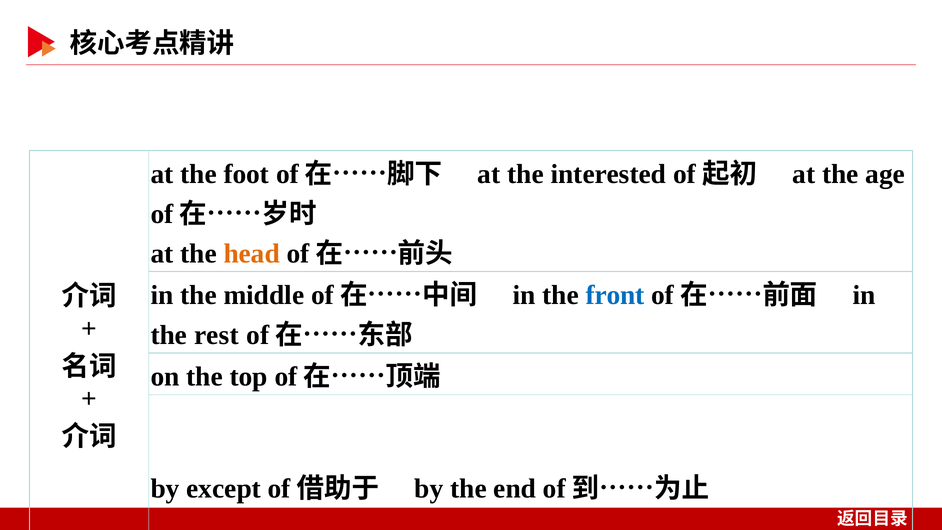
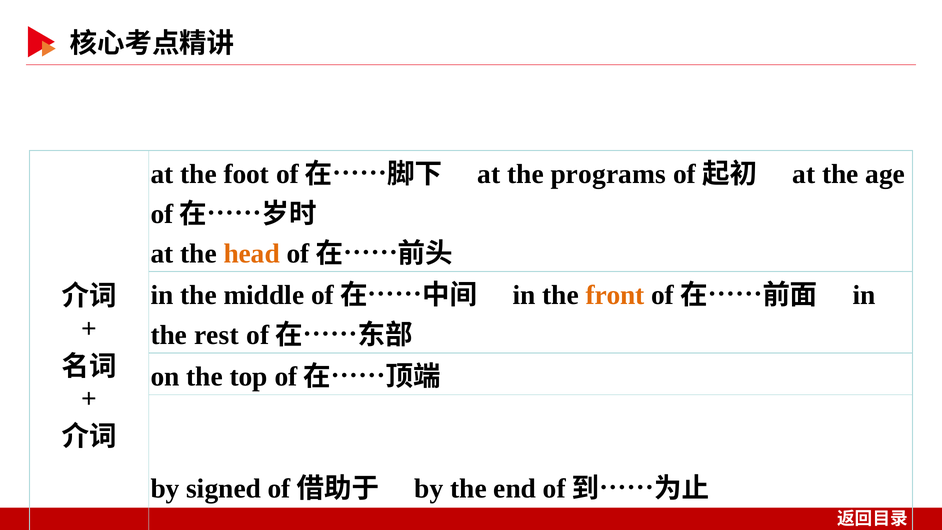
interested: interested -> programs (608, 174)
front colour: blue -> orange (615, 295)
except: except -> signed (224, 488)
